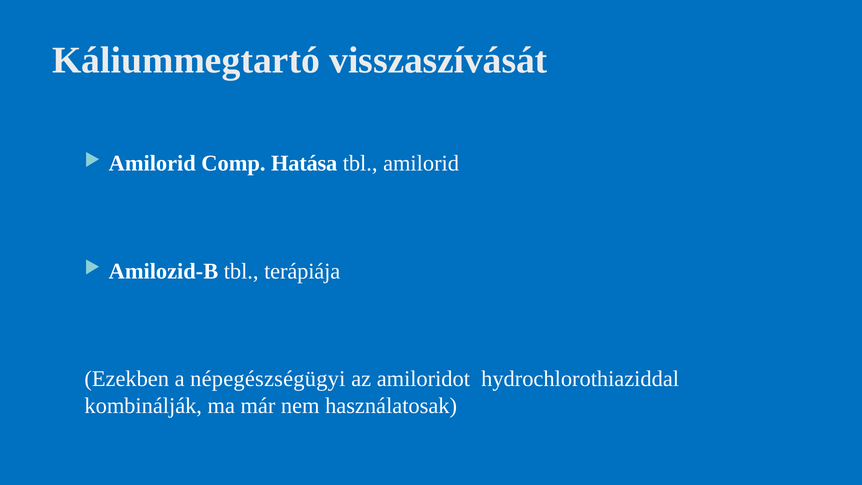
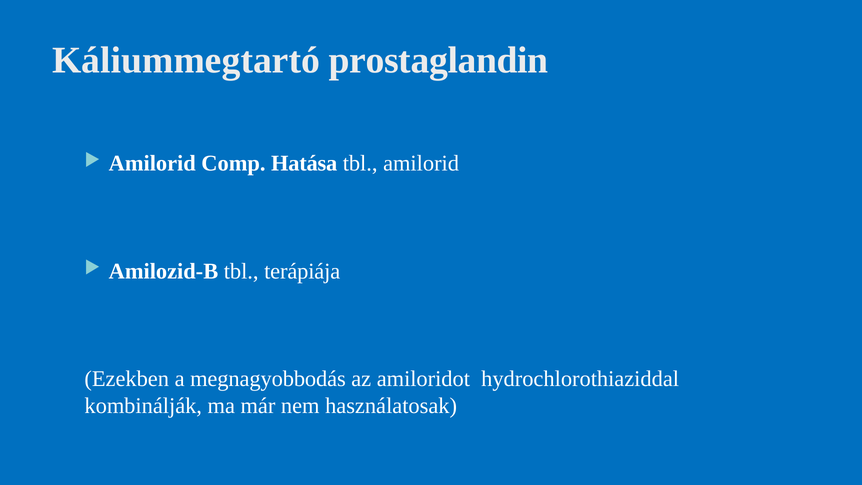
visszaszívását: visszaszívását -> prostaglandin (439, 61)
népegészségügyi: népegészségügyi -> megnagyobbodás (268, 379)
